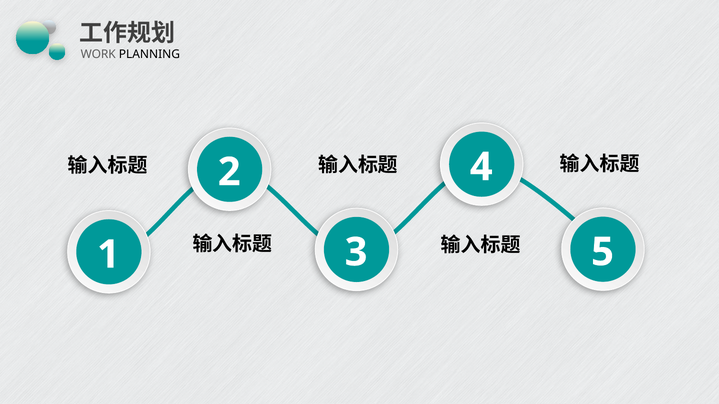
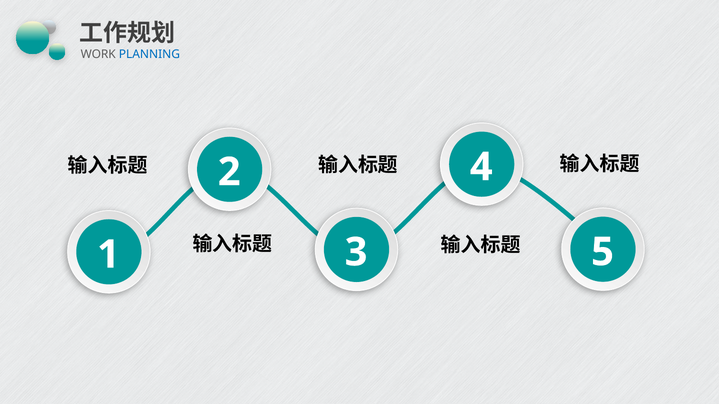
PLANNING colour: black -> blue (149, 54)
